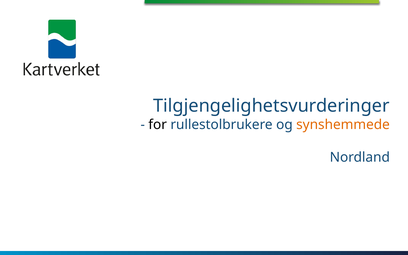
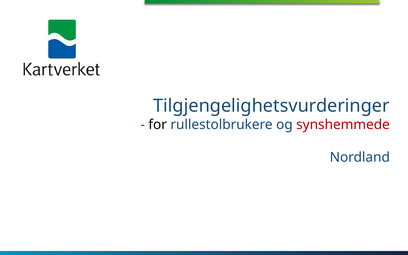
synshemmede colour: orange -> red (343, 125)
